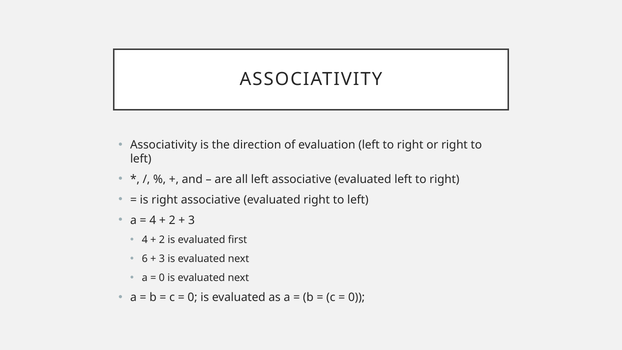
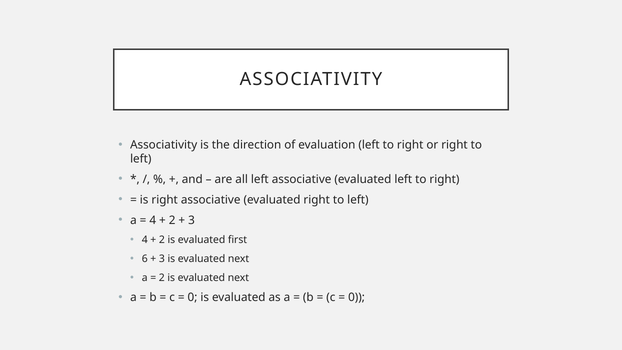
0: 0 -> 2 (162, 278)
